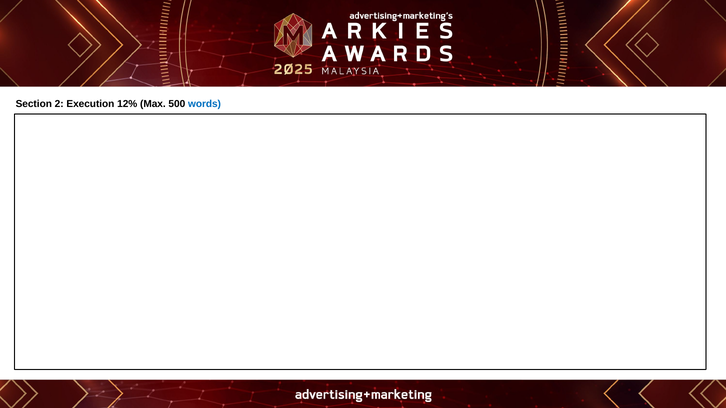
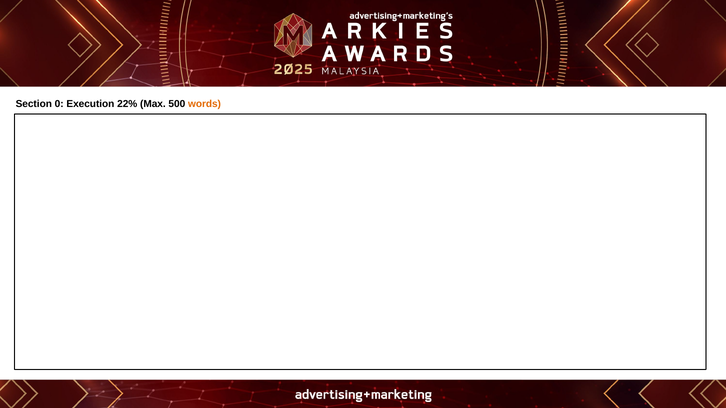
2: 2 -> 0 (59, 104)
12%: 12% -> 22% (127, 104)
words colour: blue -> orange (205, 104)
